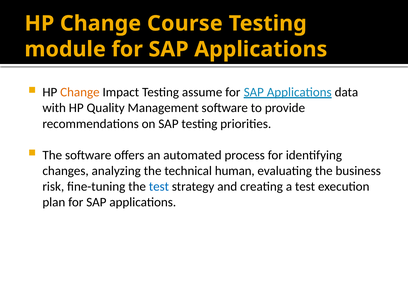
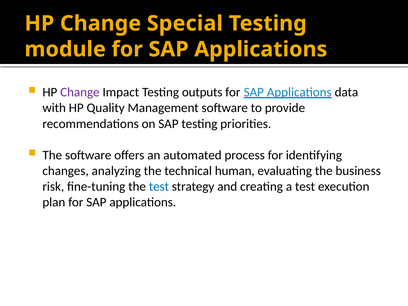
Course: Course -> Special (185, 23)
Change colour: orange -> purple (80, 92)
assume: assume -> outputs (202, 92)
